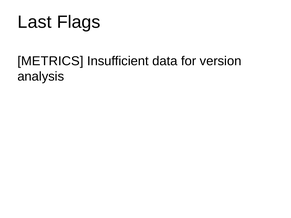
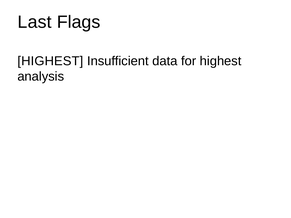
METRICS: METRICS -> HIGHEST (50, 61)
for version: version -> highest (221, 61)
